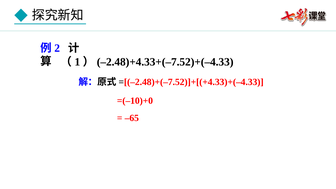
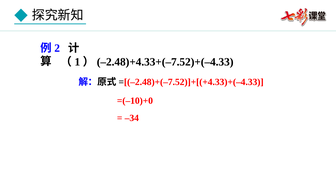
–65: –65 -> –34 (132, 118)
